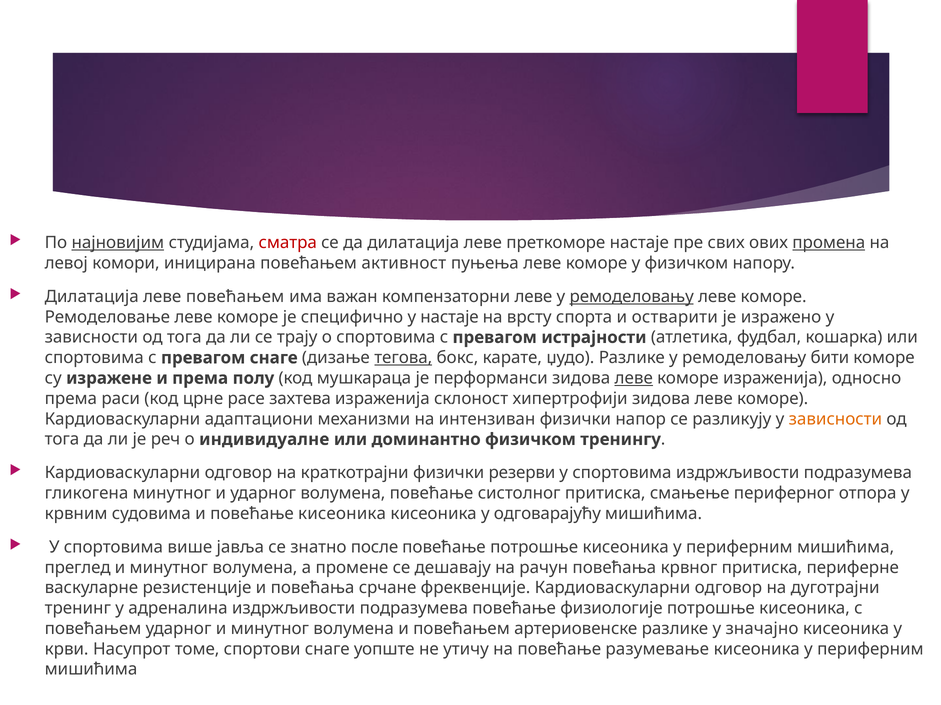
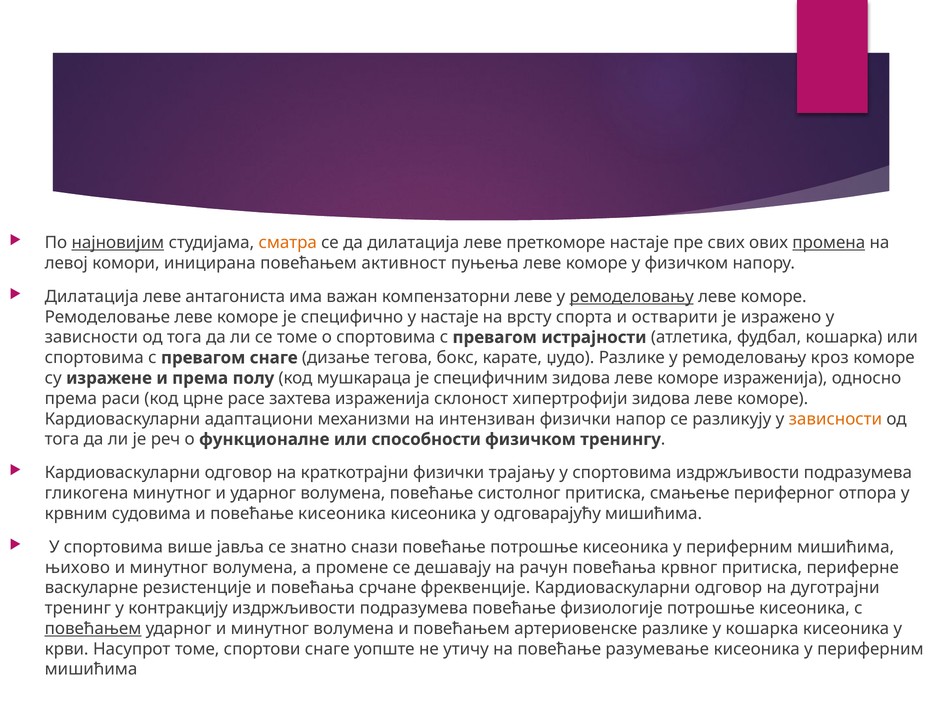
сматра colour: red -> orange (288, 243)
леве повећањем: повећањем -> антагониста (235, 297)
се трају: трају -> томе (297, 338)
тегова underline: present -> none (403, 358)
бити: бити -> кроз (830, 358)
перформанси: перформанси -> специфичним (491, 379)
леве underline: present -> none (634, 379)
индивидуалне: индивидуалне -> функционалне (264, 440)
доминантно: доминантно -> способности (426, 440)
резерви: резерви -> трајању (522, 473)
после: после -> снази (374, 548)
преглед: преглед -> њихово (77, 568)
адреналина: адреналина -> контракцију (178, 609)
повећањем underline: none -> present (93, 629)
у значајно: значајно -> кошарка (762, 629)
